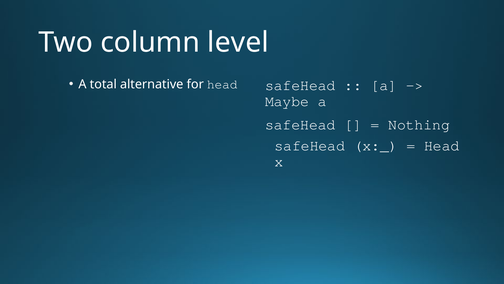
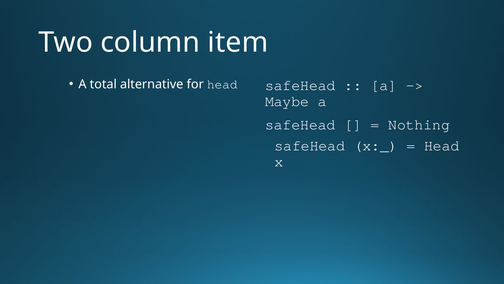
level: level -> item (238, 42)
